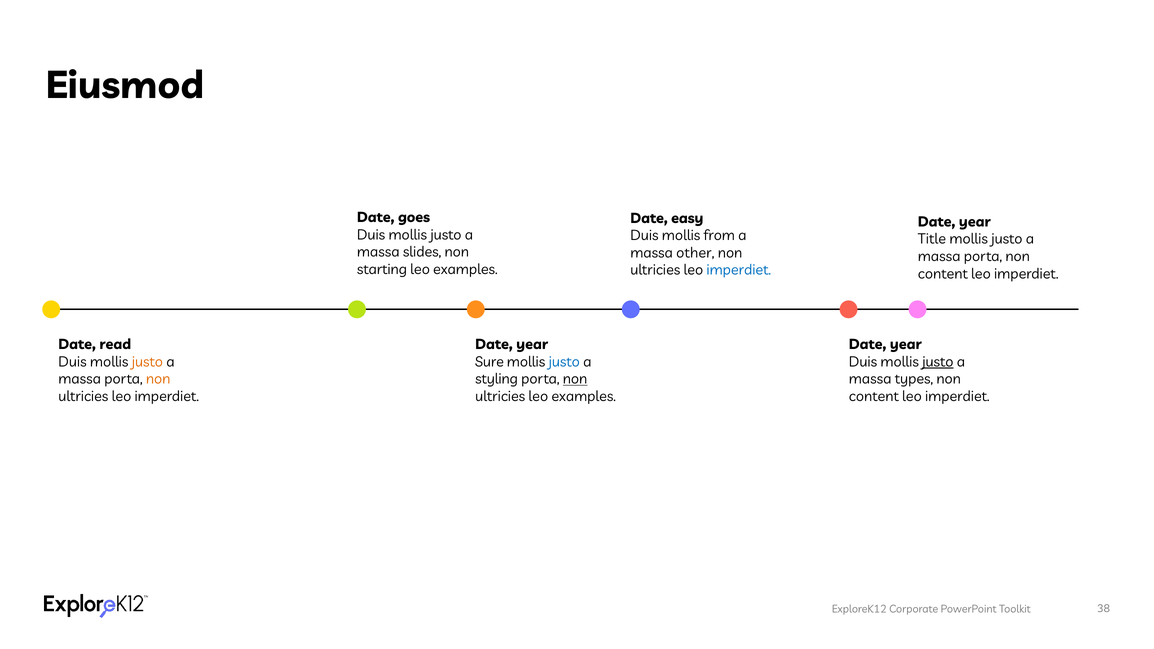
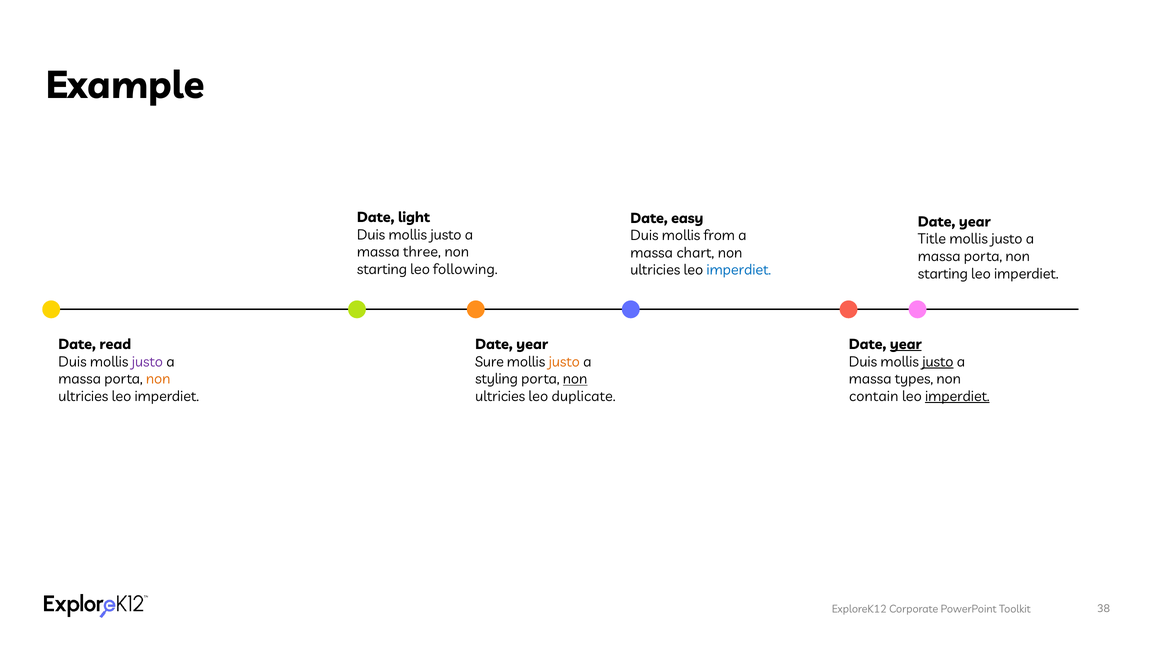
Eiusmod: Eiusmod -> Example (125, 86)
goes: goes -> light (414, 218)
slides: slides -> three (422, 252)
other: other -> chart (695, 253)
examples: examples -> following (465, 270)
content: content -> starting (943, 274)
year underline: none -> present (906, 345)
justo colour: orange -> purple (147, 362)
justo colour: blue -> orange (564, 362)
ultricies leo examples: examples -> duplicate (584, 396)
content: content -> contain (874, 396)
imperdiet underline: none -> present (957, 396)
